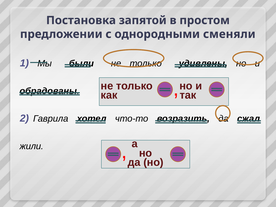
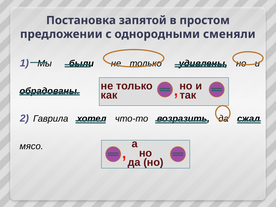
жили: жили -> мясо (31, 146)
